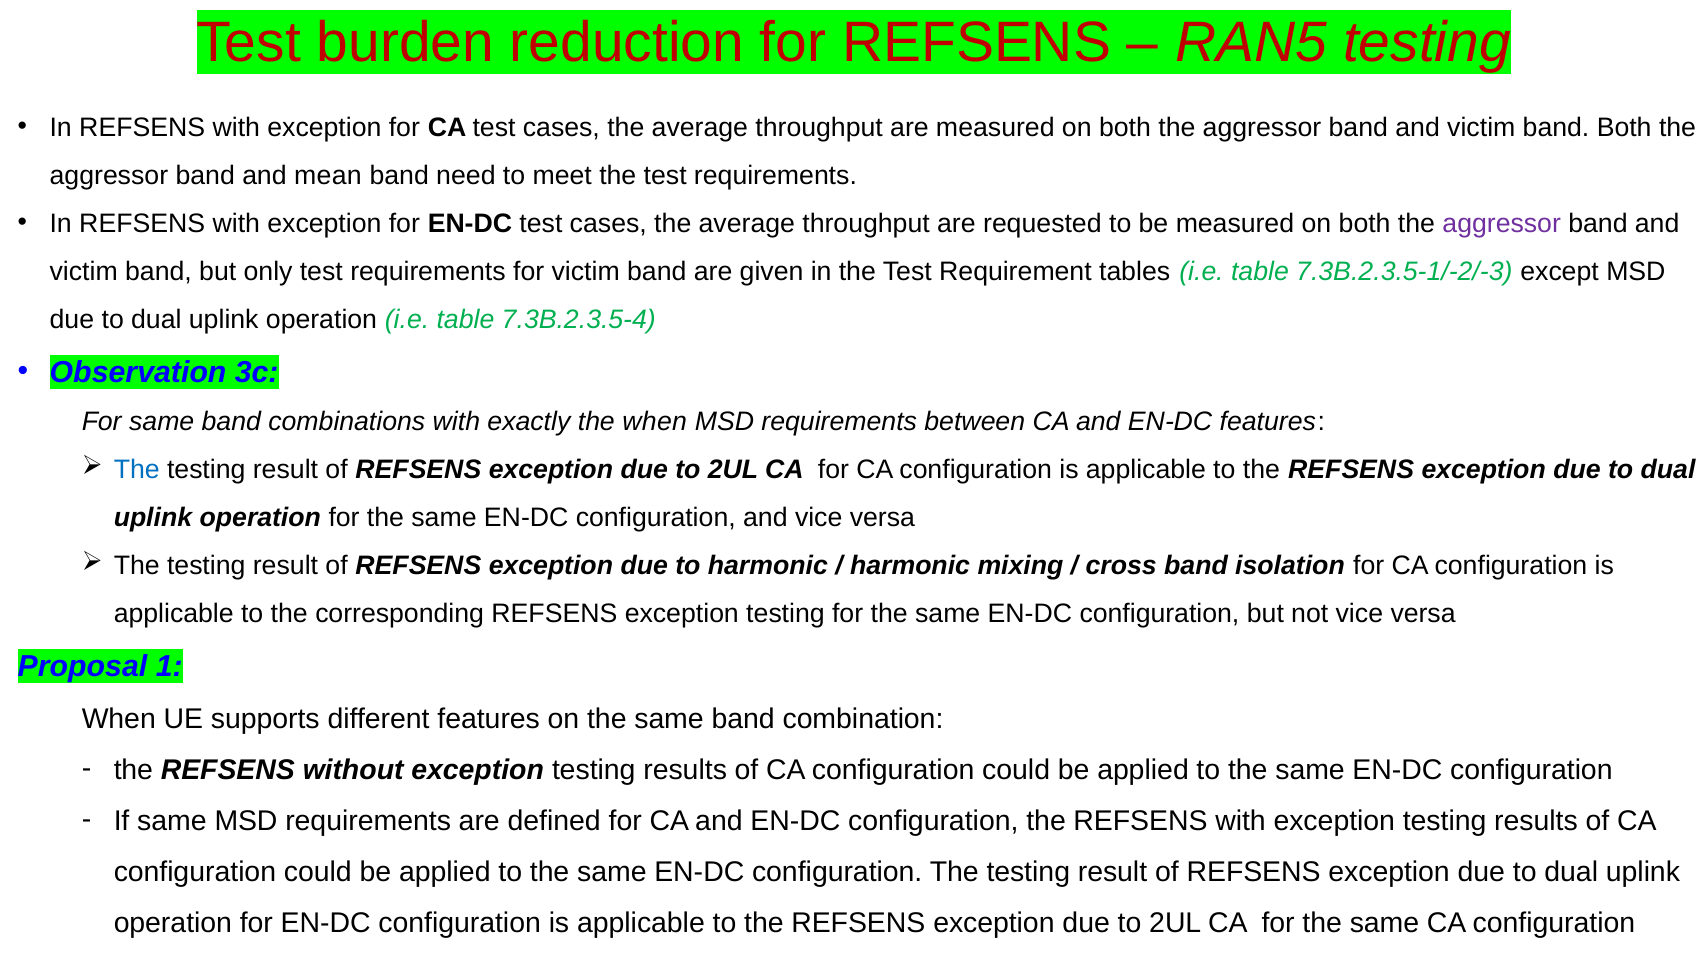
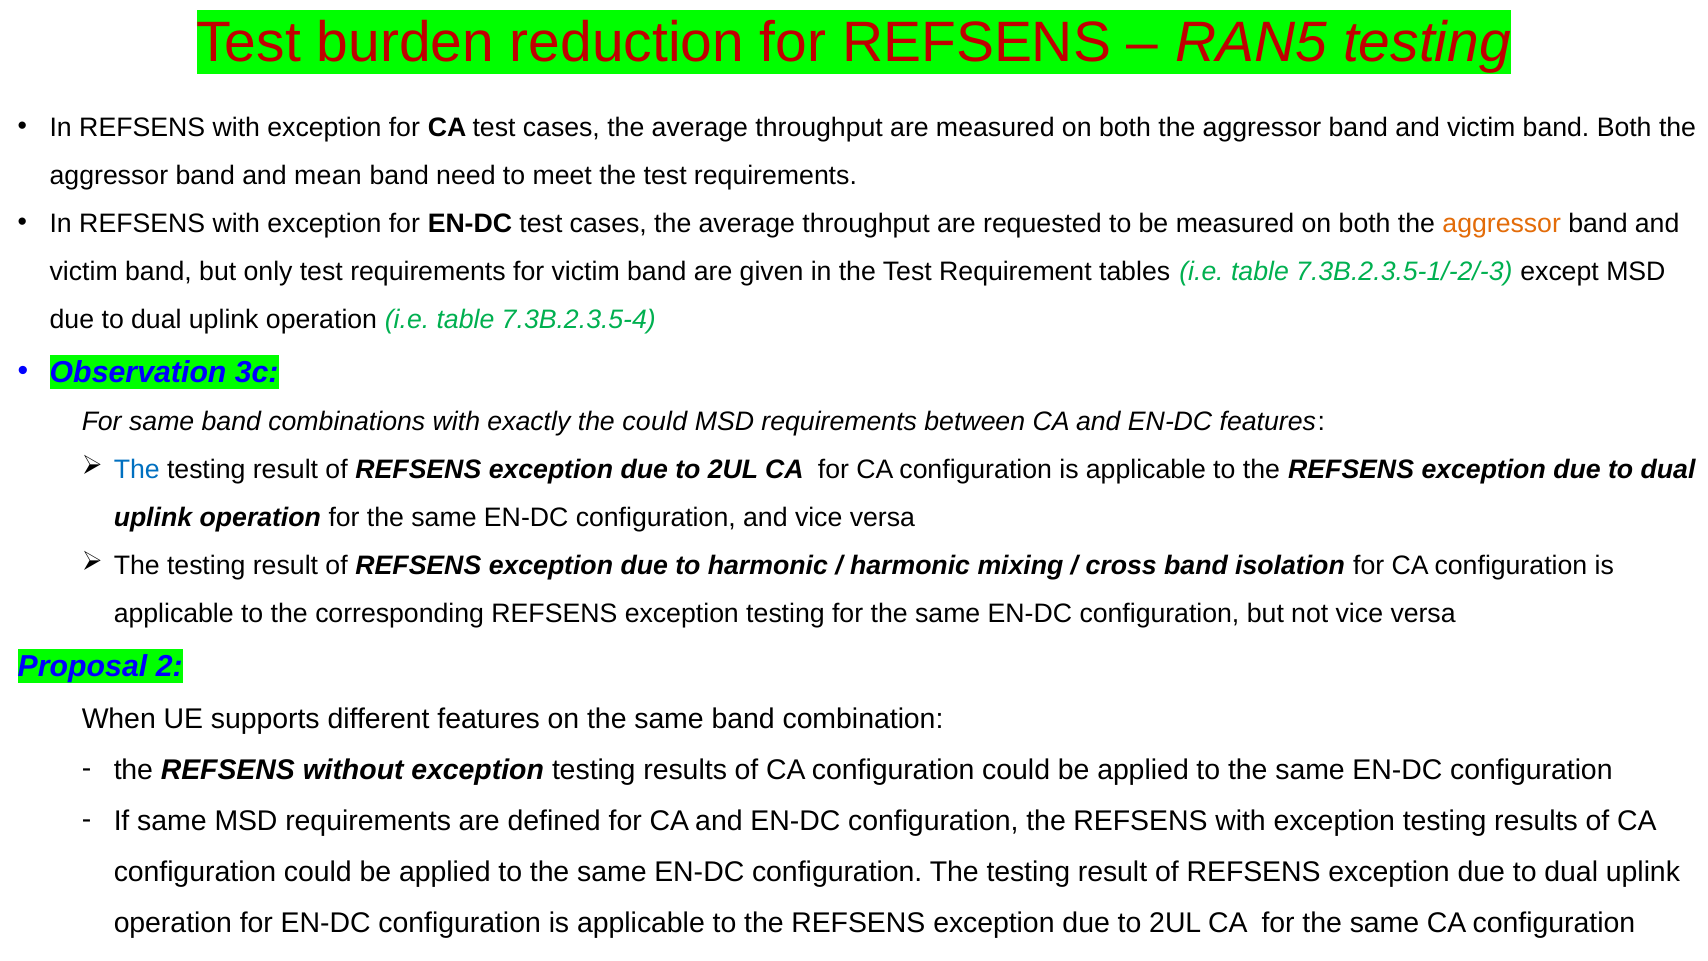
aggressor colour: purple -> orange (1502, 223)
the when: when -> could (655, 422)
1: 1 -> 2 (169, 667)
